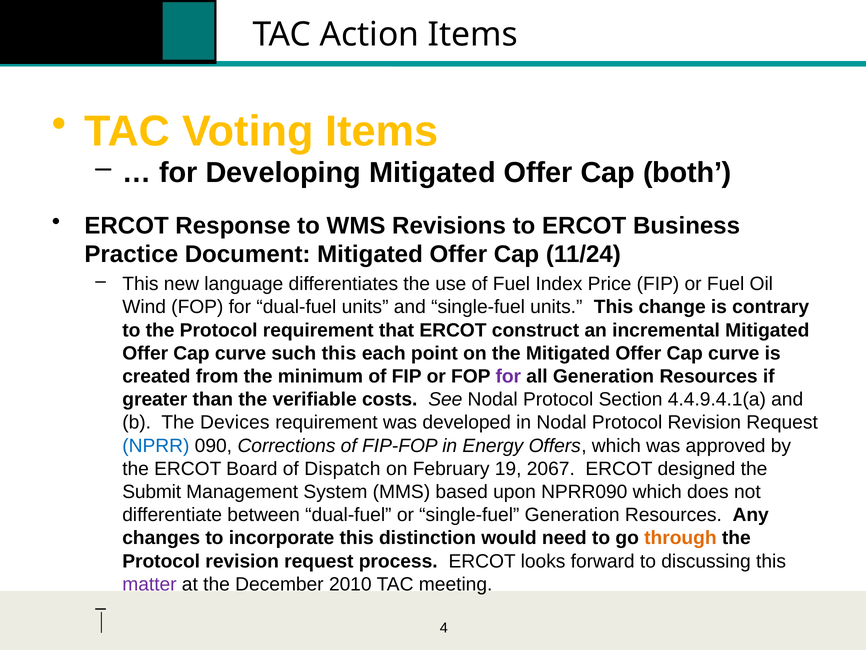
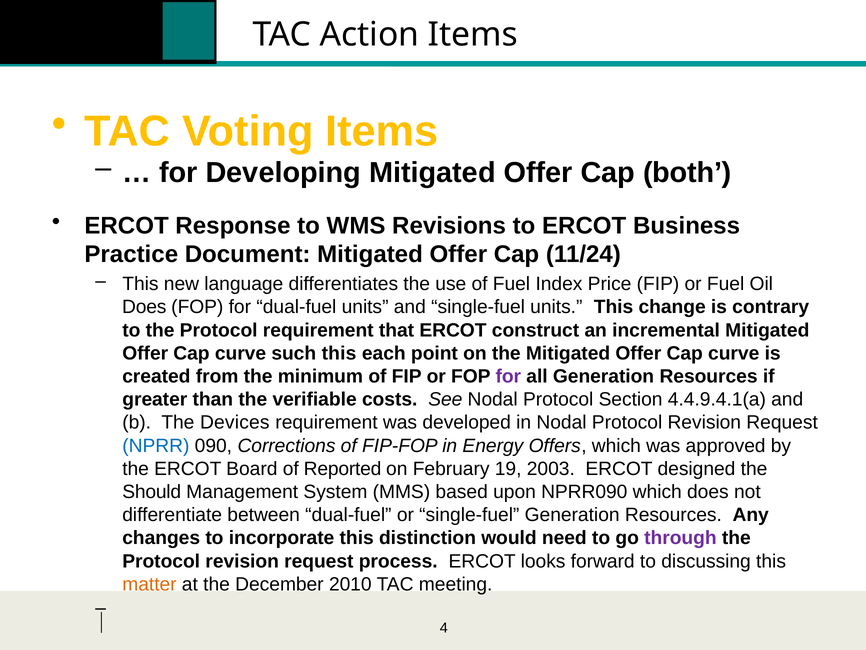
Wind: Wind -> Does (144, 307)
Dispatch: Dispatch -> Reported (343, 468)
2067: 2067 -> 2003 (551, 468)
Submit: Submit -> Should (152, 492)
through colour: orange -> purple (680, 538)
matter colour: purple -> orange (149, 584)
